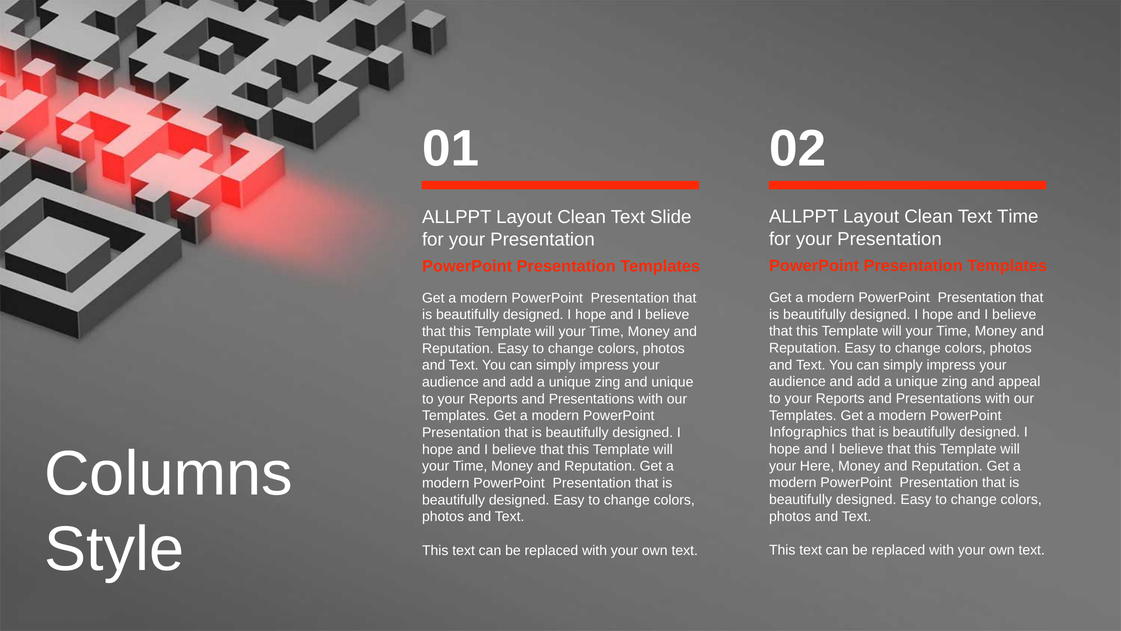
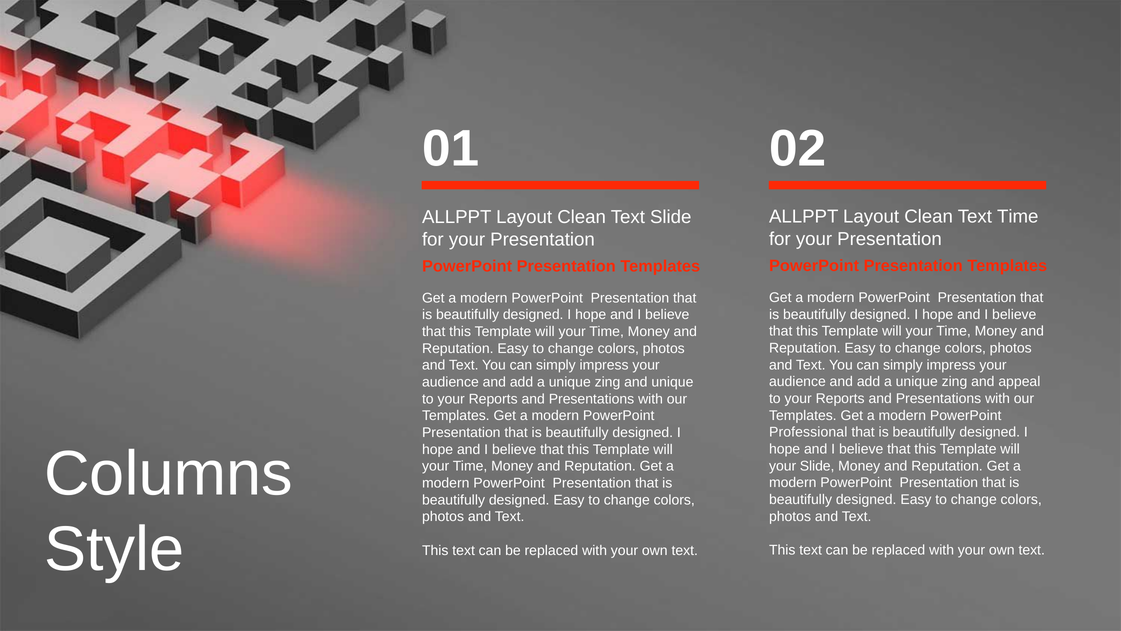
Infographics: Infographics -> Professional (808, 432)
your Here: Here -> Slide (817, 466)
